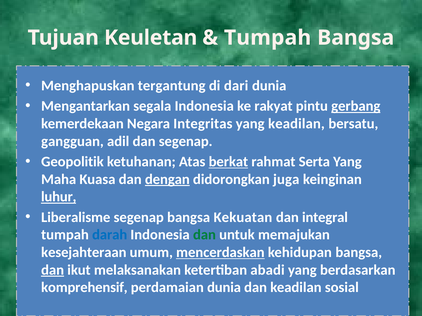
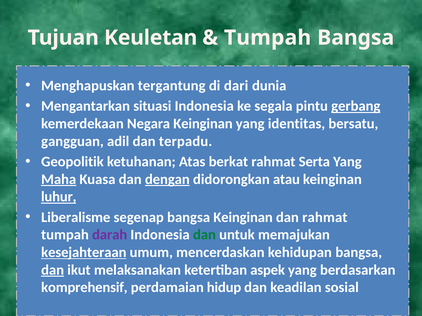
segala: segala -> situasi (152, 106)
rakyat: rakyat -> segala (273, 106)
Negara Integritas: Integritas -> Keinginan (203, 124)
yang keadilan: keadilan -> identitas (296, 124)
dan segenap: segenap -> terpadu (186, 141)
berkat underline: present -> none (228, 162)
Maha underline: none -> present (59, 180)
juga: juga -> atau (286, 180)
bangsa Kekuatan: Kekuatan -> Keinginan (243, 218)
dan integral: integral -> rahmat (325, 218)
darah colour: blue -> purple (110, 235)
kesejahteraan underline: none -> present (84, 253)
mencerdaskan underline: present -> none (220, 253)
abadi: abadi -> aspek (268, 270)
perdamaian dunia: dunia -> hidup (224, 288)
